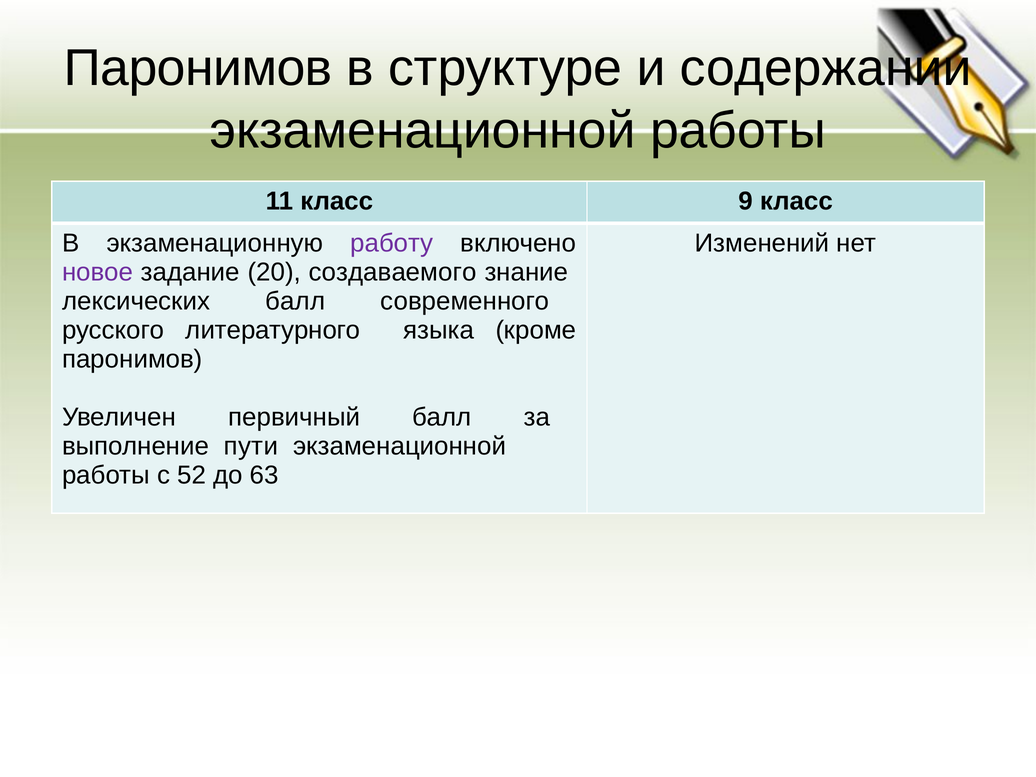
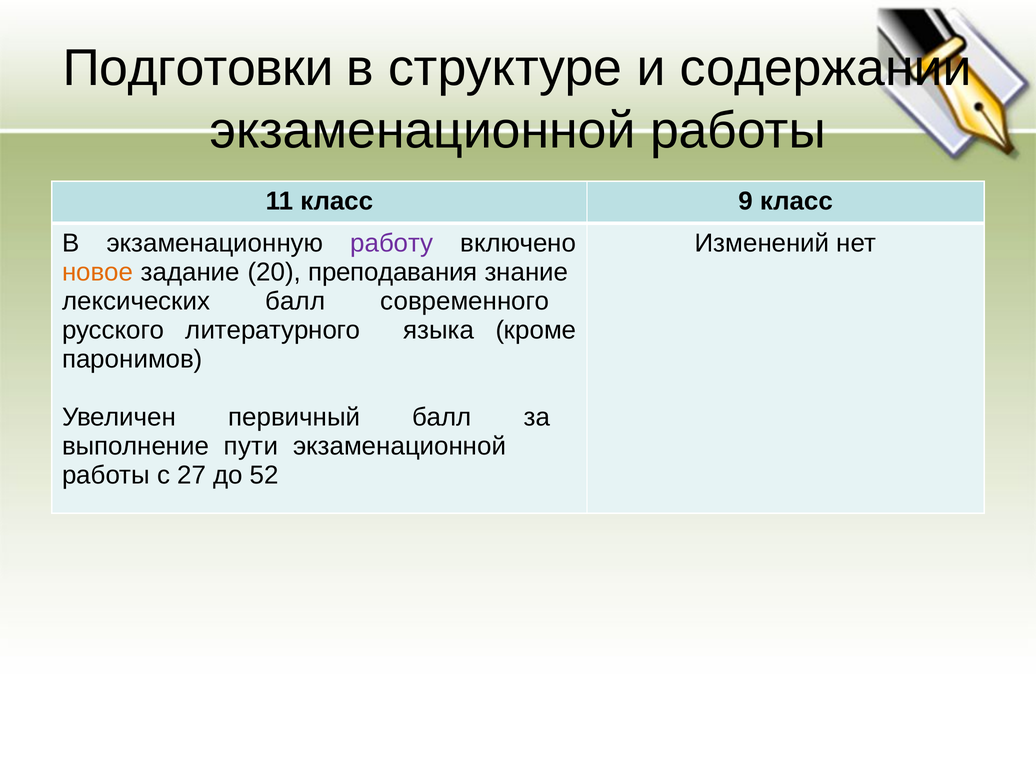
Паронимов: Паронимов -> Подготовки (198, 68)
новое colour: purple -> orange (98, 272)
создаваемого: создаваемого -> преподавания (393, 272)
52: 52 -> 27 (192, 475)
63: 63 -> 52 (264, 475)
